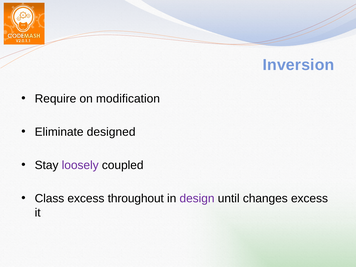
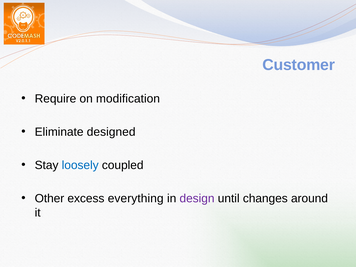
Inversion: Inversion -> Customer (299, 65)
loosely colour: purple -> blue (80, 165)
Class: Class -> Other (49, 198)
throughout: throughout -> everything (136, 198)
changes excess: excess -> around (309, 198)
